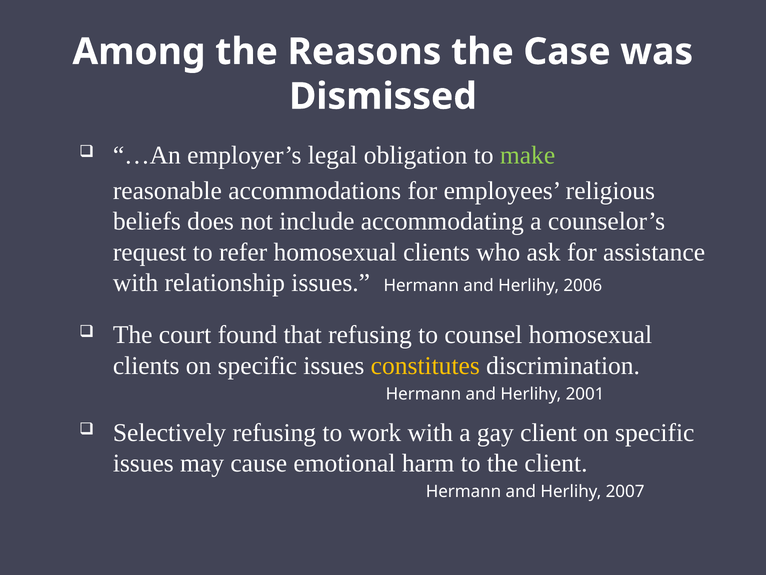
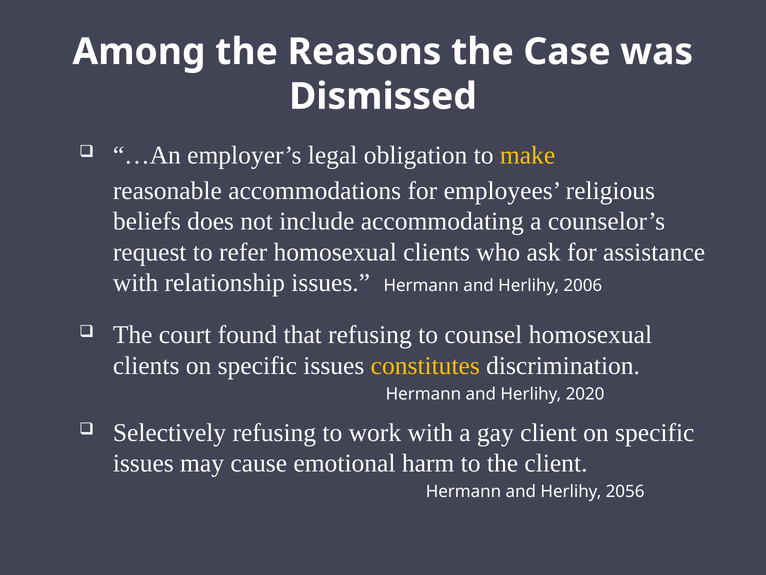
make colour: light green -> yellow (528, 155)
2001: 2001 -> 2020 (585, 394)
2007: 2007 -> 2056 (625, 491)
